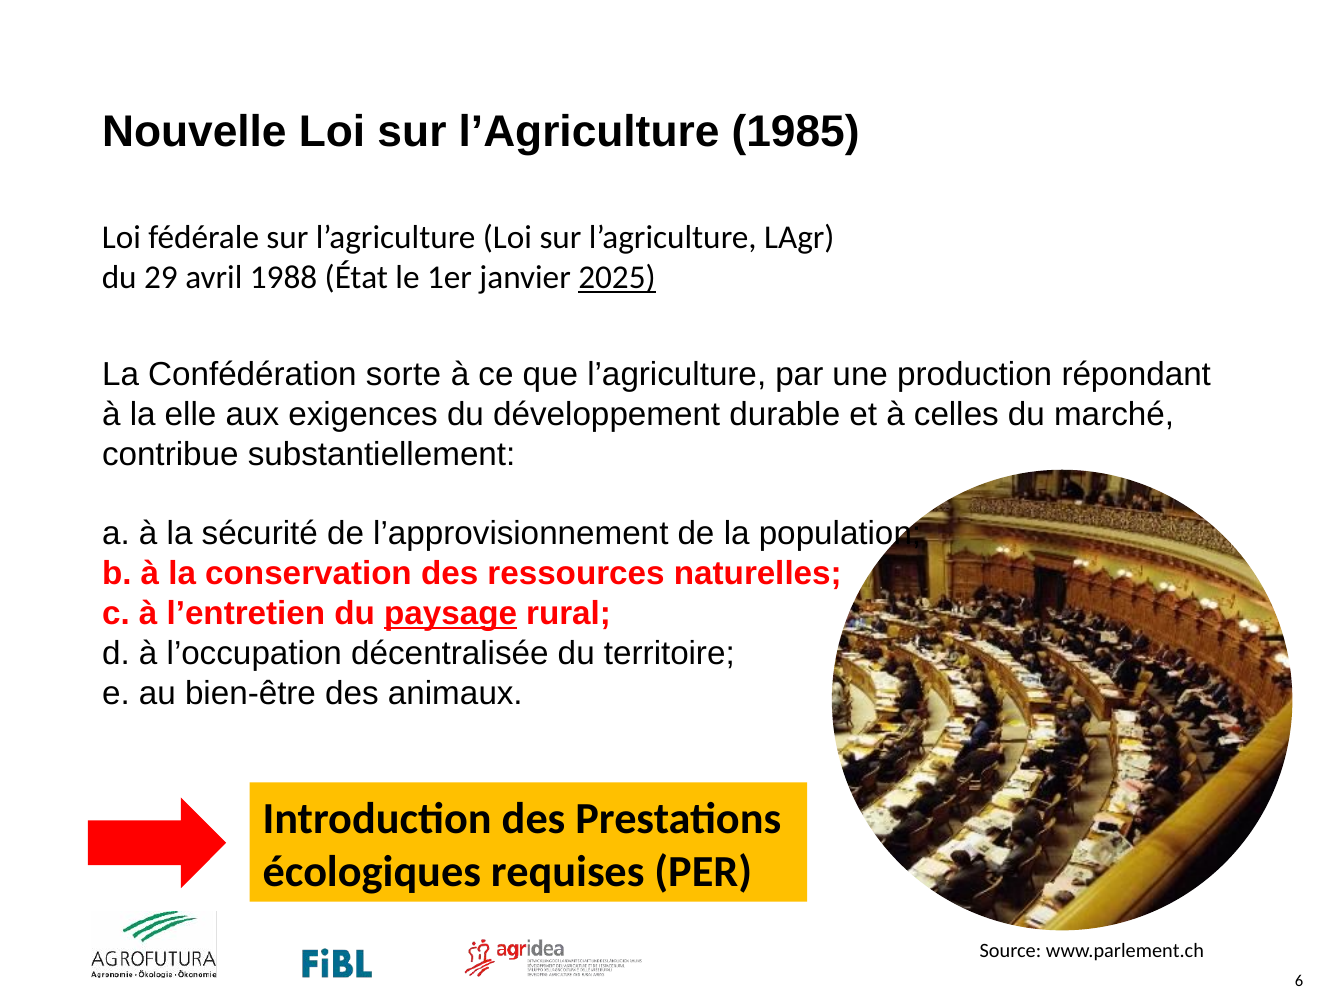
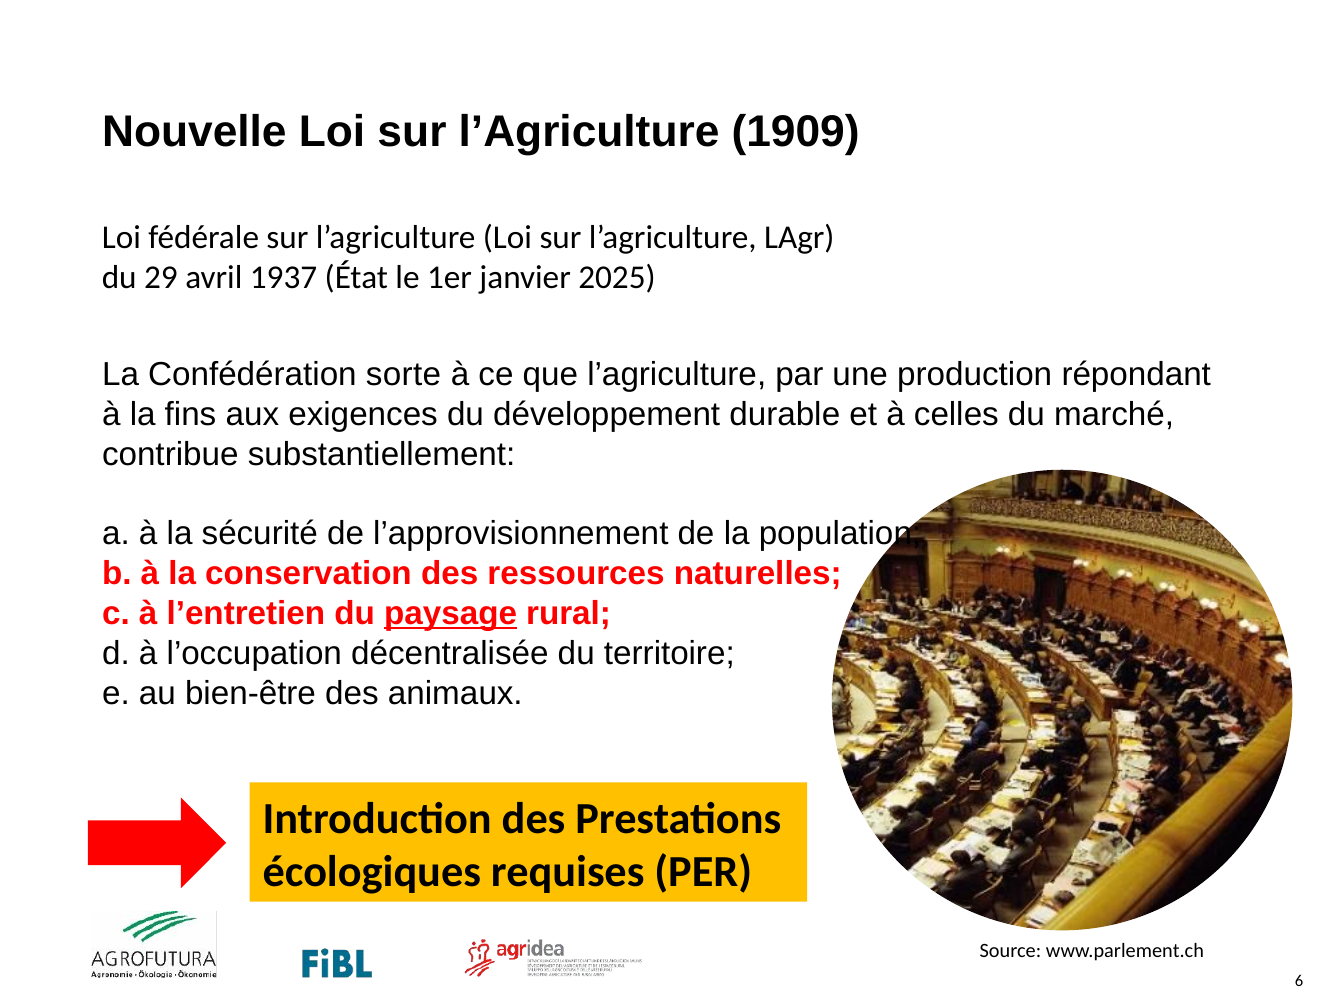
1985: 1985 -> 1909 (796, 132)
1988: 1988 -> 1937 (284, 278)
2025 underline: present -> none (617, 278)
elle: elle -> fins (191, 414)
